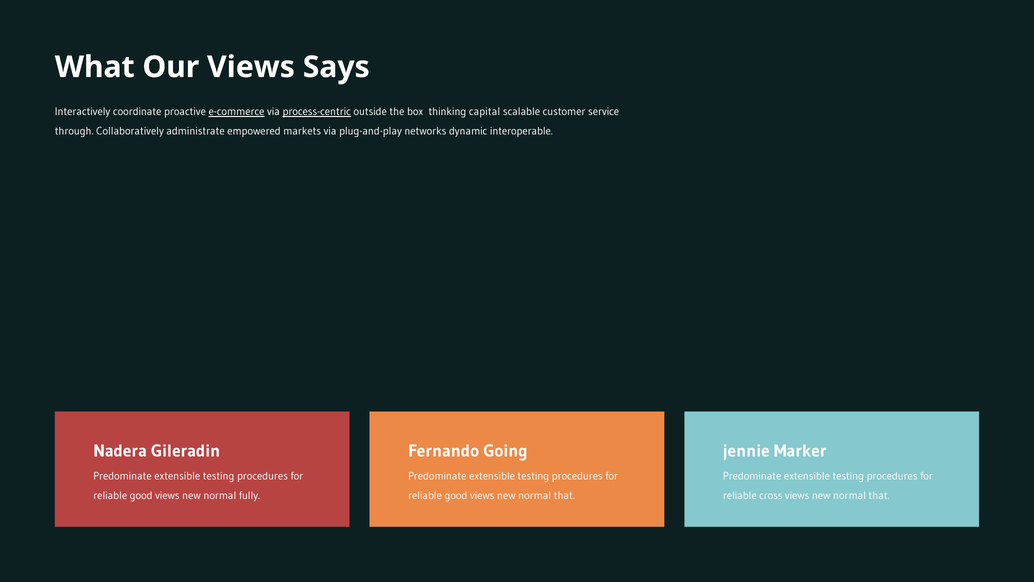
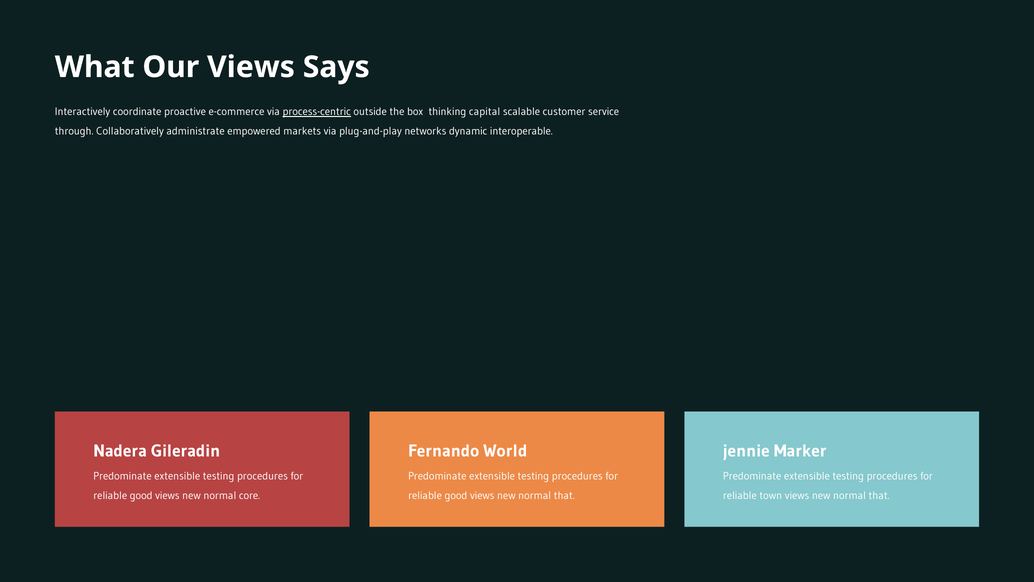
e-commerce underline: present -> none (236, 112)
Going: Going -> World (505, 451)
fully: fully -> core (250, 495)
cross: cross -> town (771, 495)
